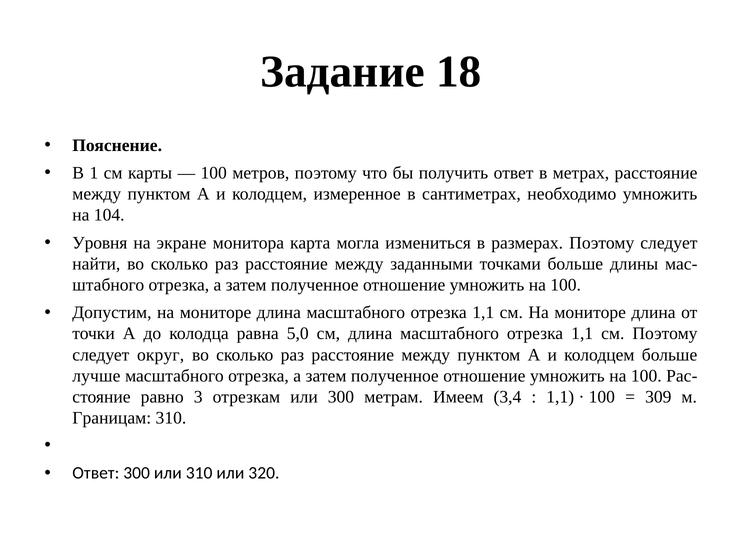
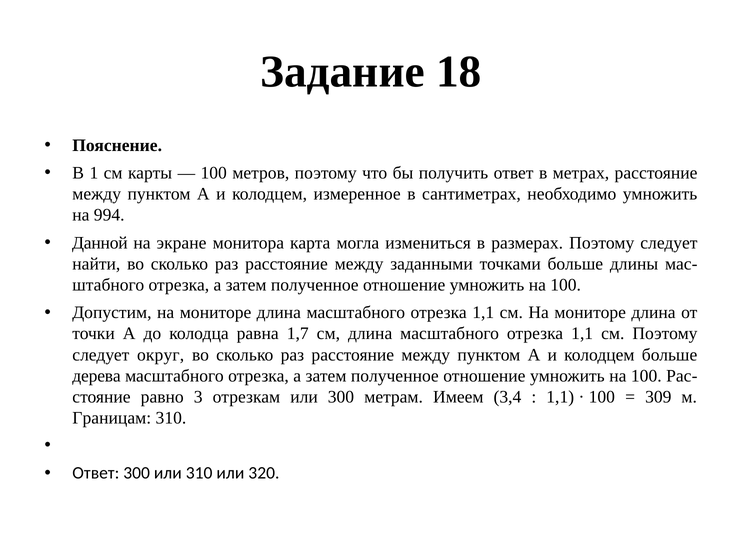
104: 104 -> 994 (109, 215)
Уровня: Уровня -> Данной (100, 243)
5,0: 5,0 -> 1,7 (298, 333)
лучше: лучше -> дерева (97, 375)
